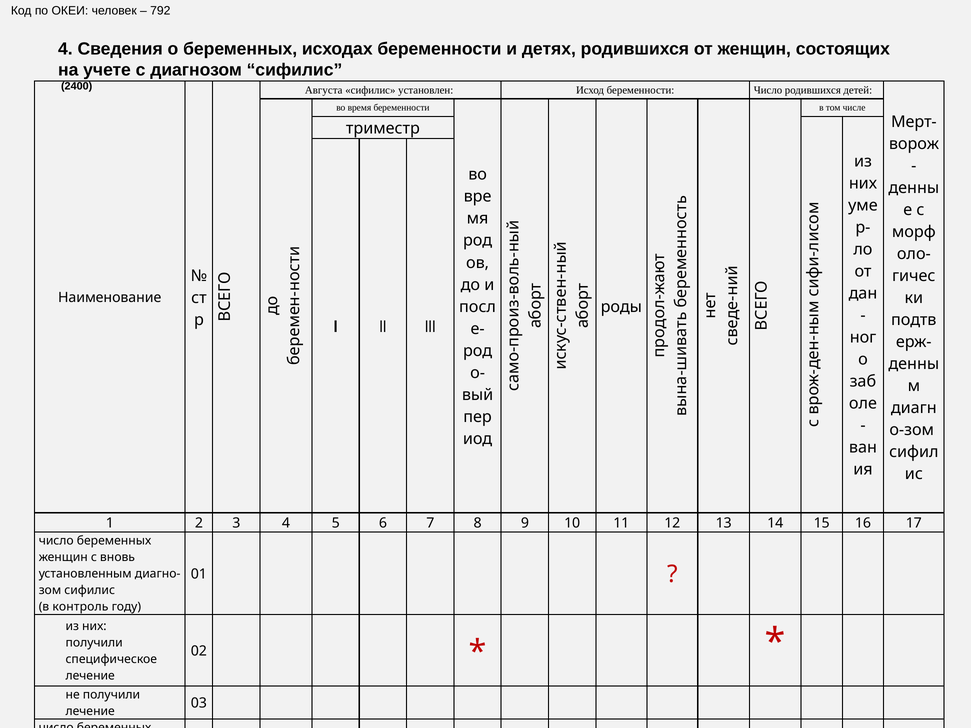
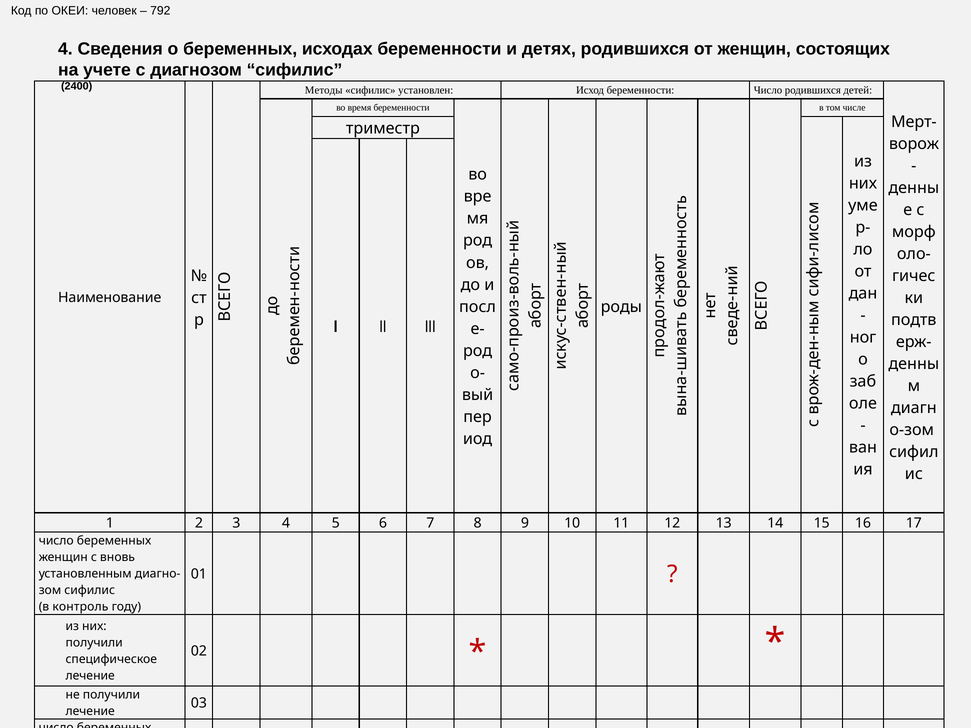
Августа: Августа -> Методы (324, 90)
